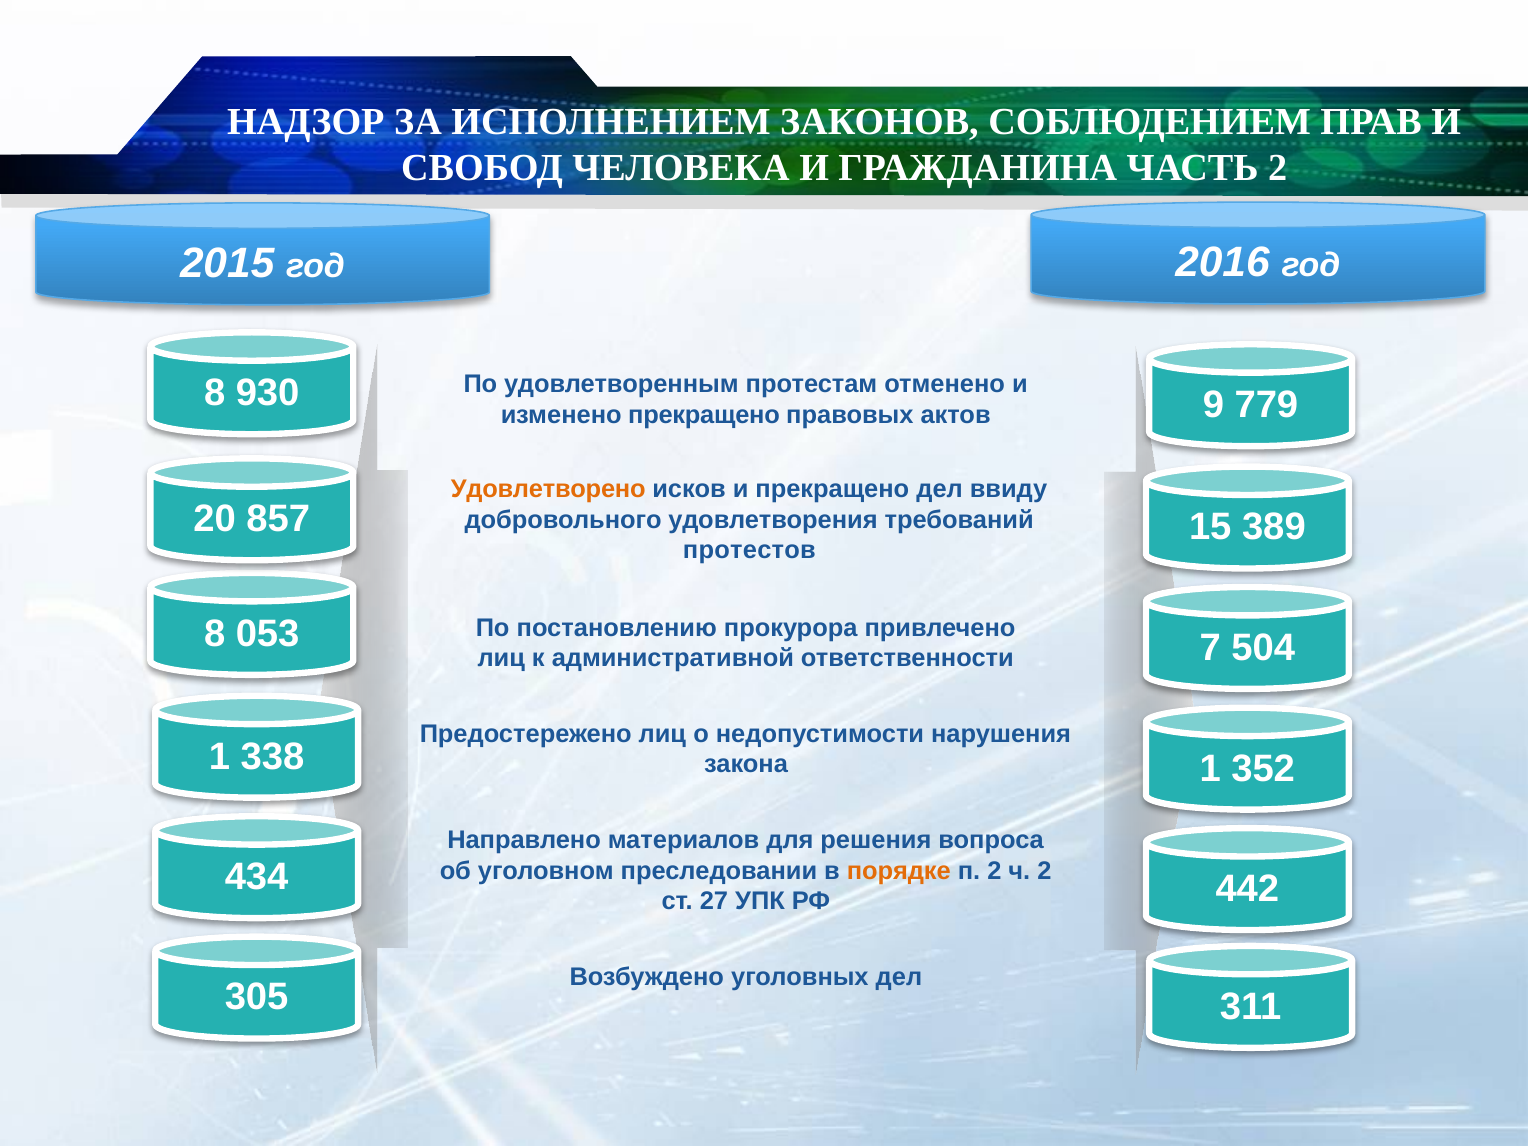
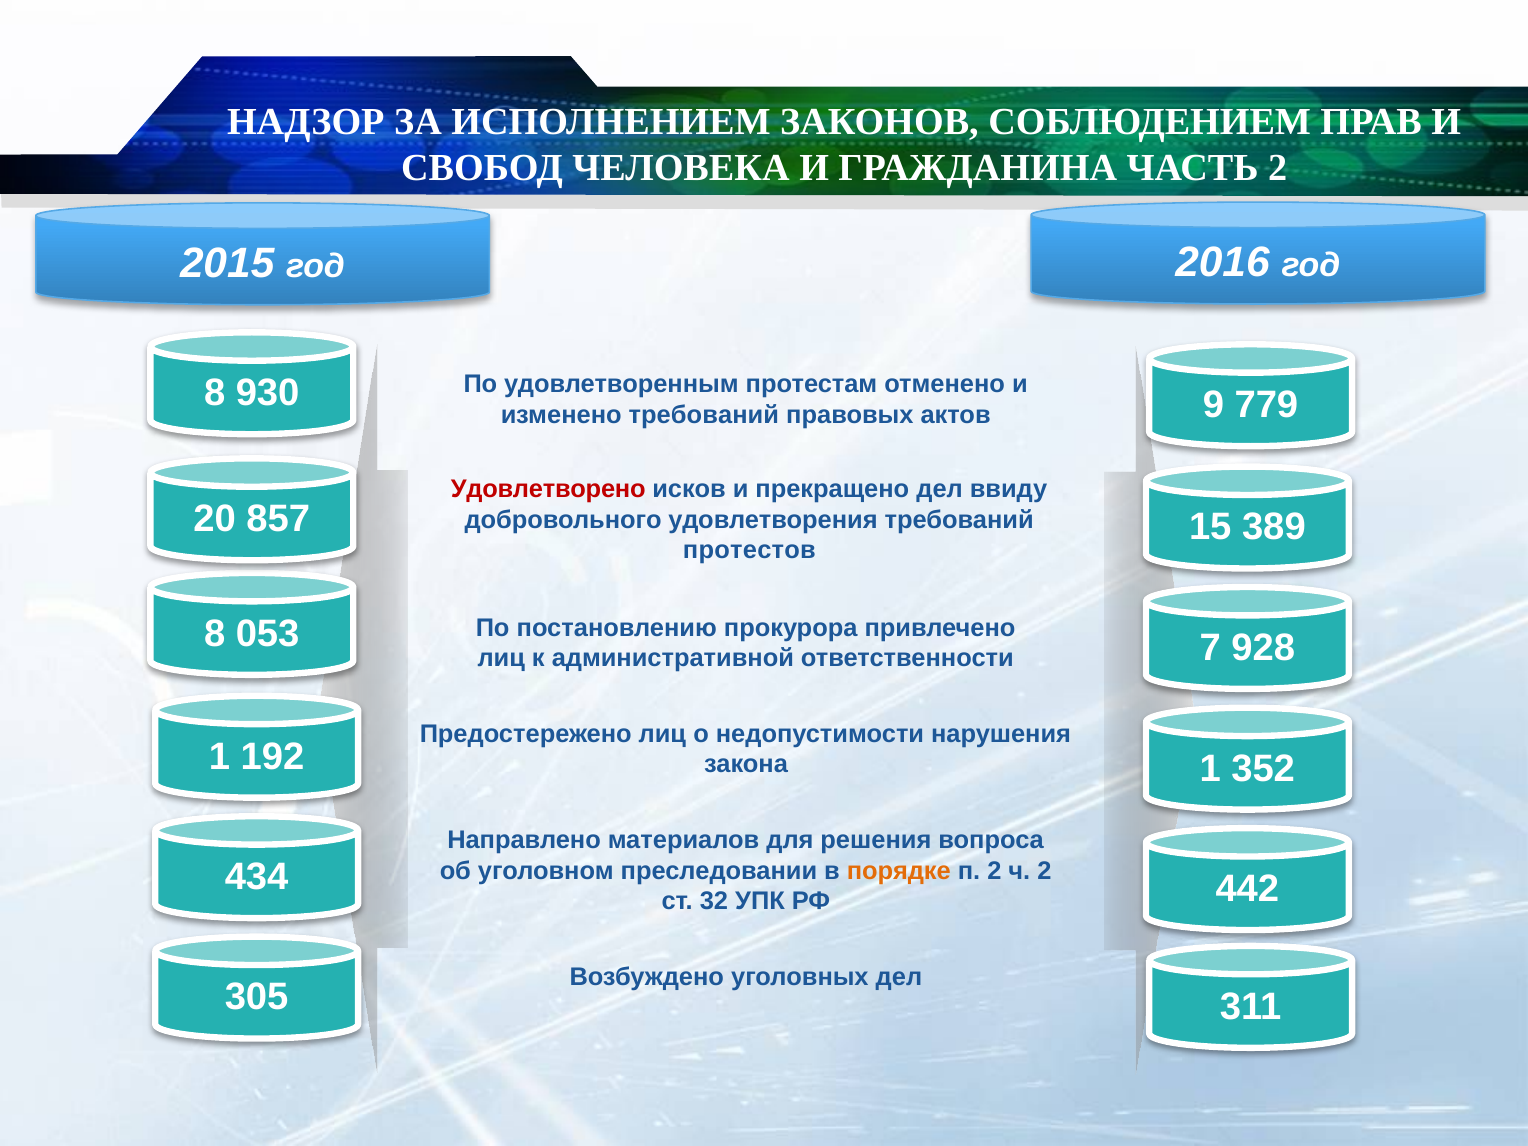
изменено прекращено: прекращено -> требований (704, 415)
Удовлетворено colour: orange -> red (548, 489)
504: 504 -> 928 (1263, 648)
338: 338 -> 192 (272, 757)
27: 27 -> 32 (714, 901)
